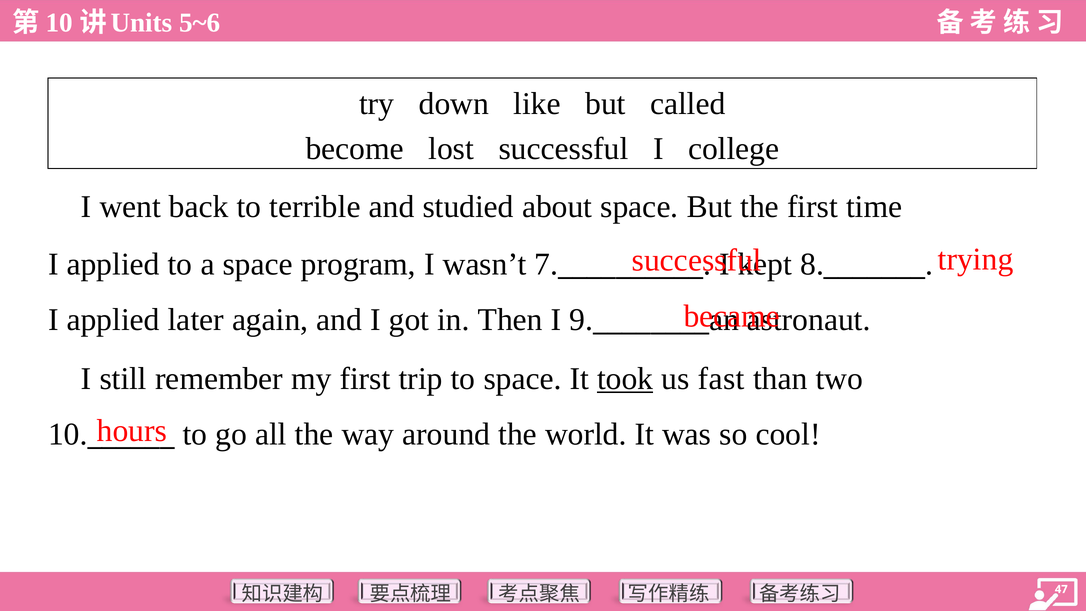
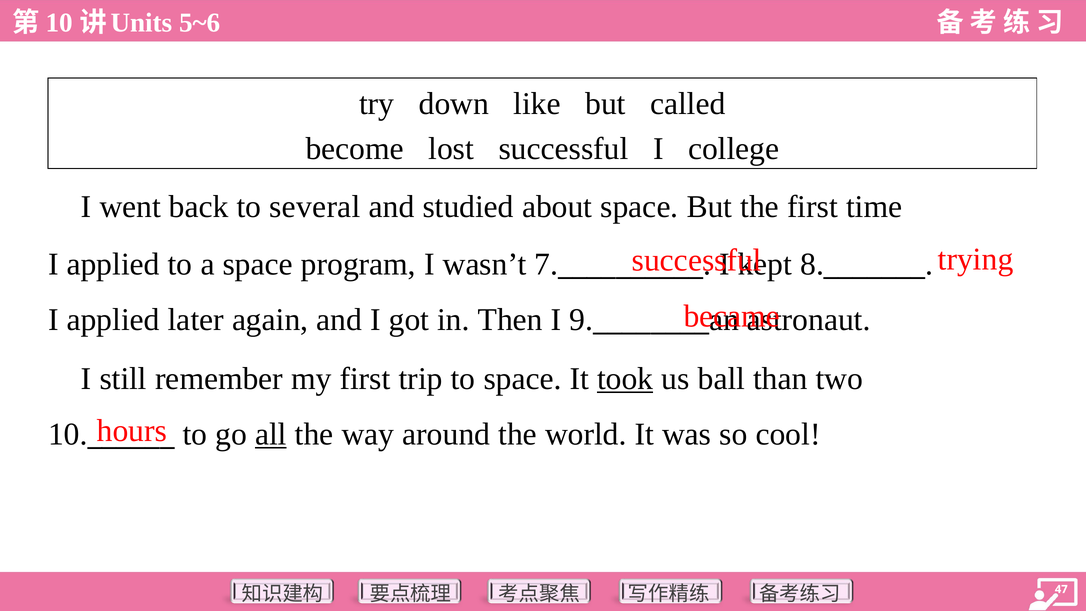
terrible: terrible -> several (315, 207)
fast: fast -> ball (721, 379)
all underline: none -> present (271, 434)
